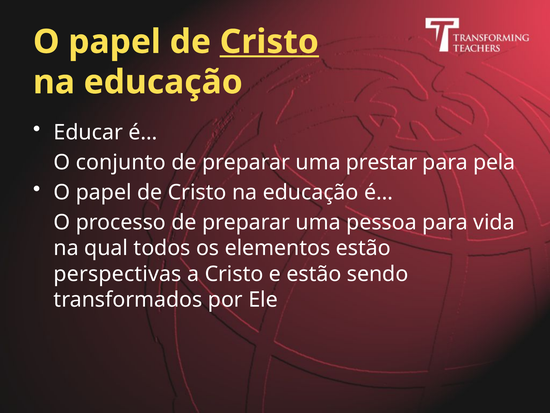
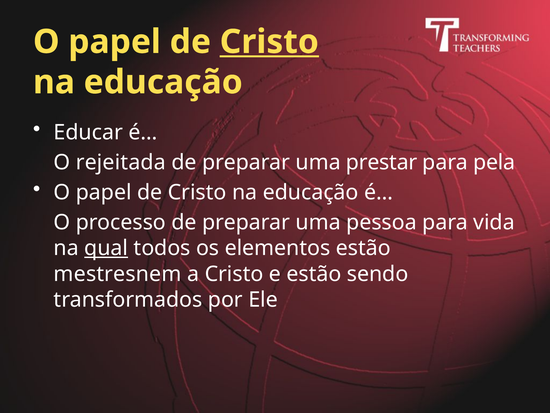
conjunto: conjunto -> rejeitada (121, 162)
qual underline: none -> present (106, 248)
perspectivas: perspectivas -> mestresnem (118, 274)
